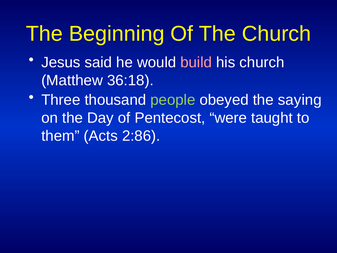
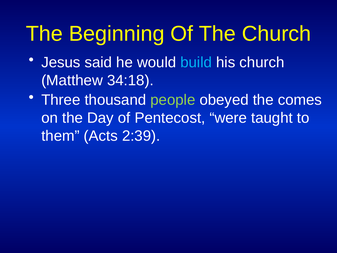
build colour: pink -> light blue (196, 62)
36:18: 36:18 -> 34:18 (130, 80)
saying: saying -> comes (300, 100)
2:86: 2:86 -> 2:39 (141, 136)
